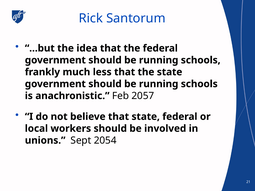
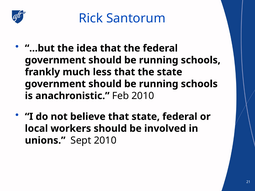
Feb 2057: 2057 -> 2010 (143, 96)
Sept 2054: 2054 -> 2010 (105, 141)
